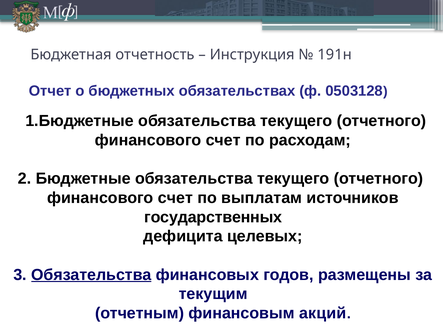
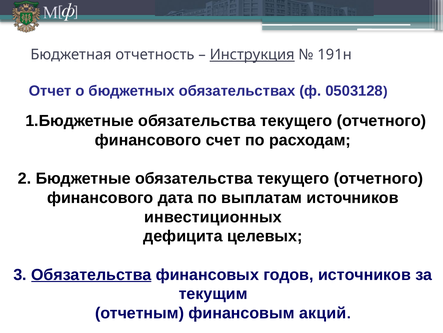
Инструкция underline: none -> present (252, 55)
счет: счет -> дата (175, 197)
государственных: государственных -> инвестиционных (213, 217)
годов размещены: размещены -> источников (364, 274)
